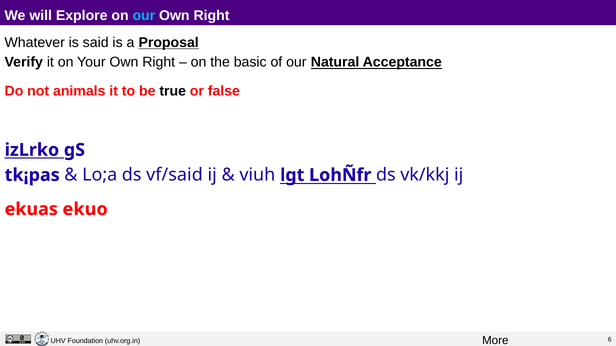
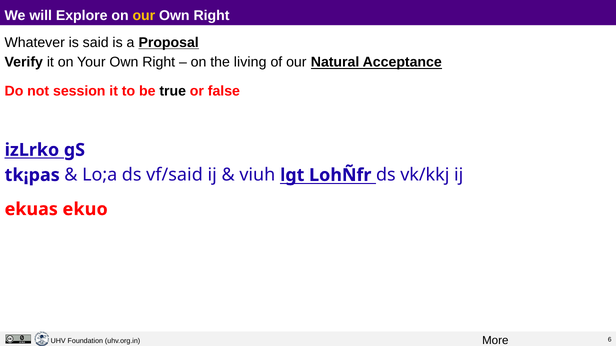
our colour: light blue -> yellow (144, 16)
basic: basic -> living (250, 62)
animals: animals -> session (79, 91)
